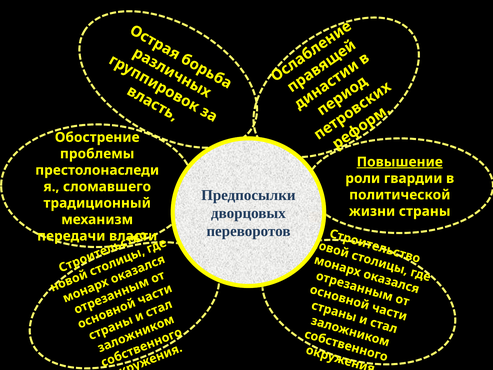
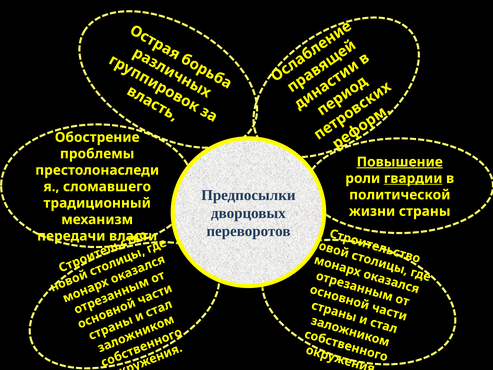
гвардии underline: none -> present (413, 178)
